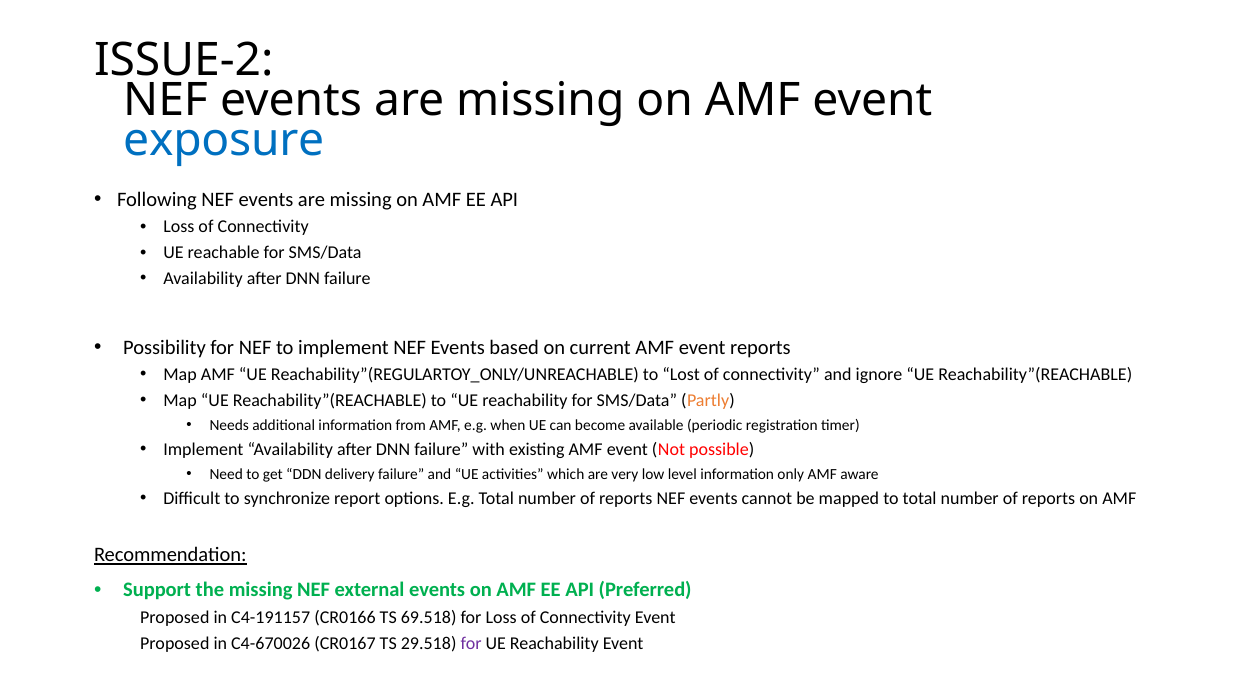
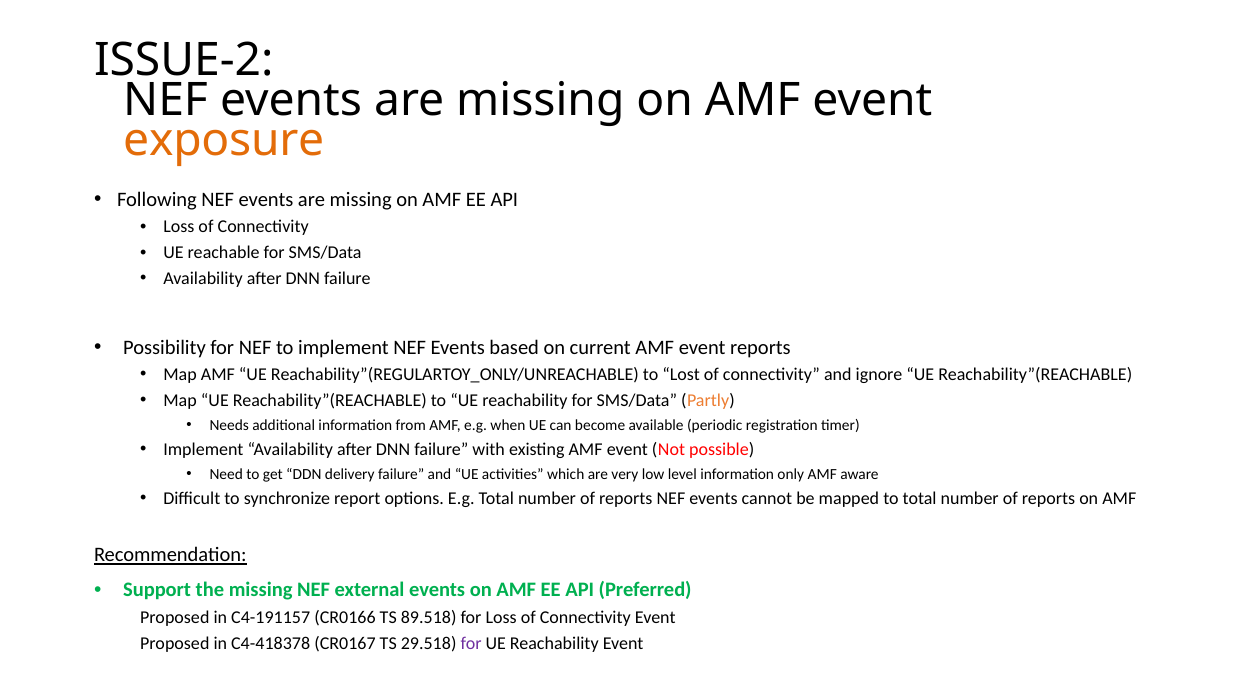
exposure colour: blue -> orange (224, 140)
69.518: 69.518 -> 89.518 (429, 617)
C4-670026: C4-670026 -> C4-418378 (271, 643)
